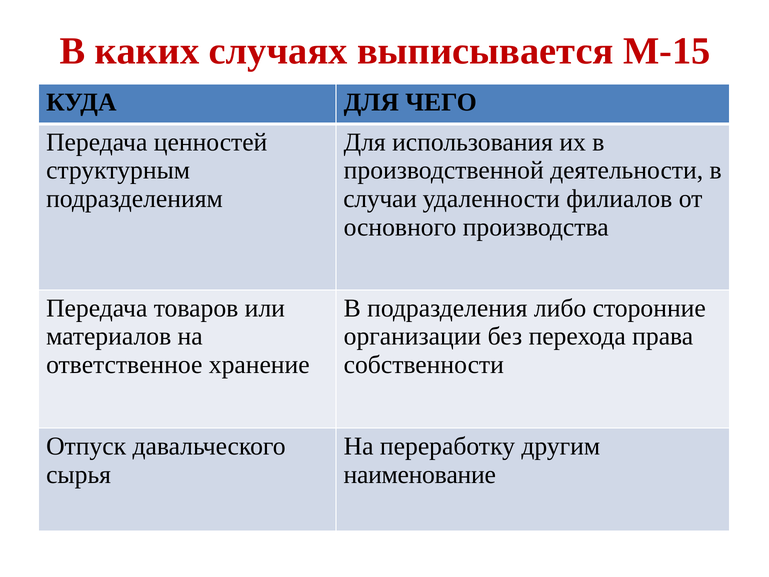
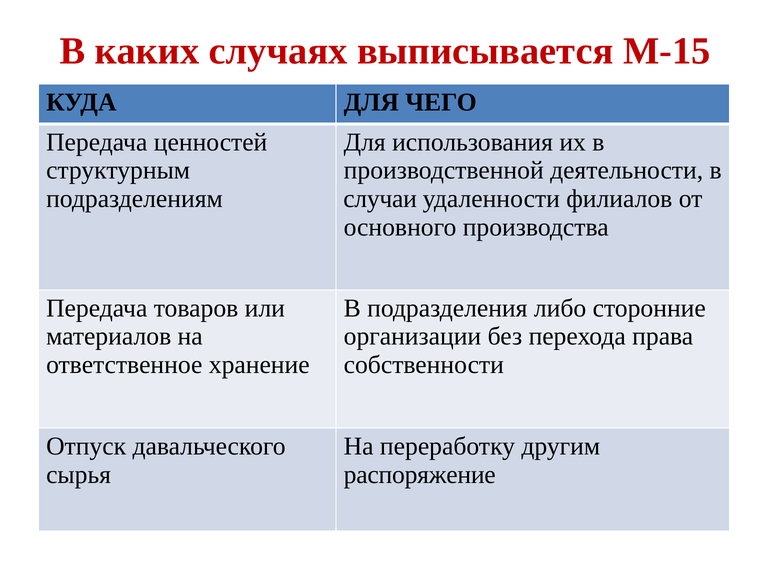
наименование: наименование -> распоряжение (420, 474)
